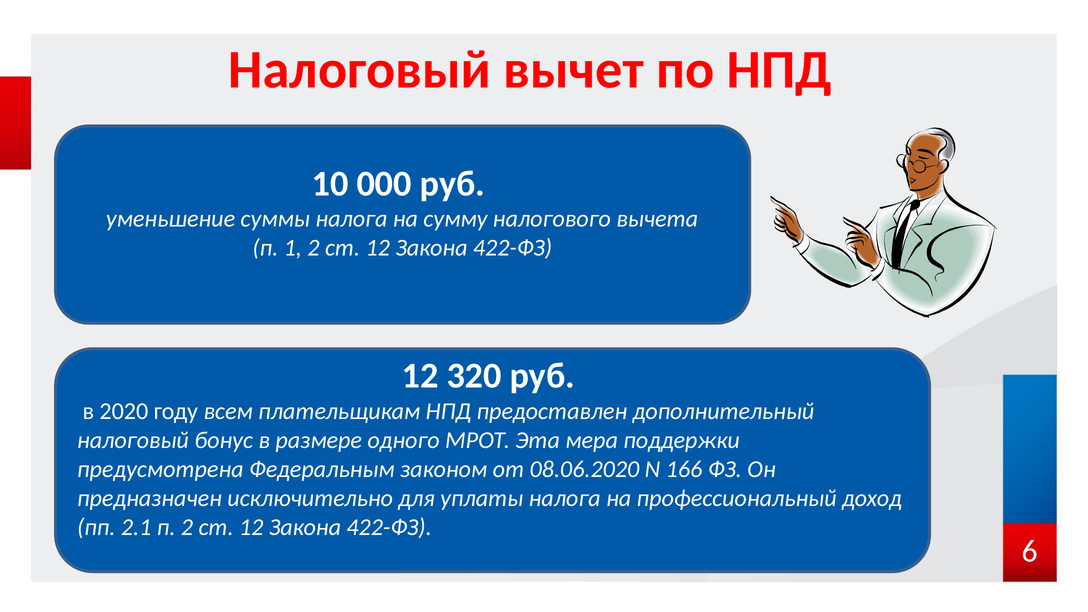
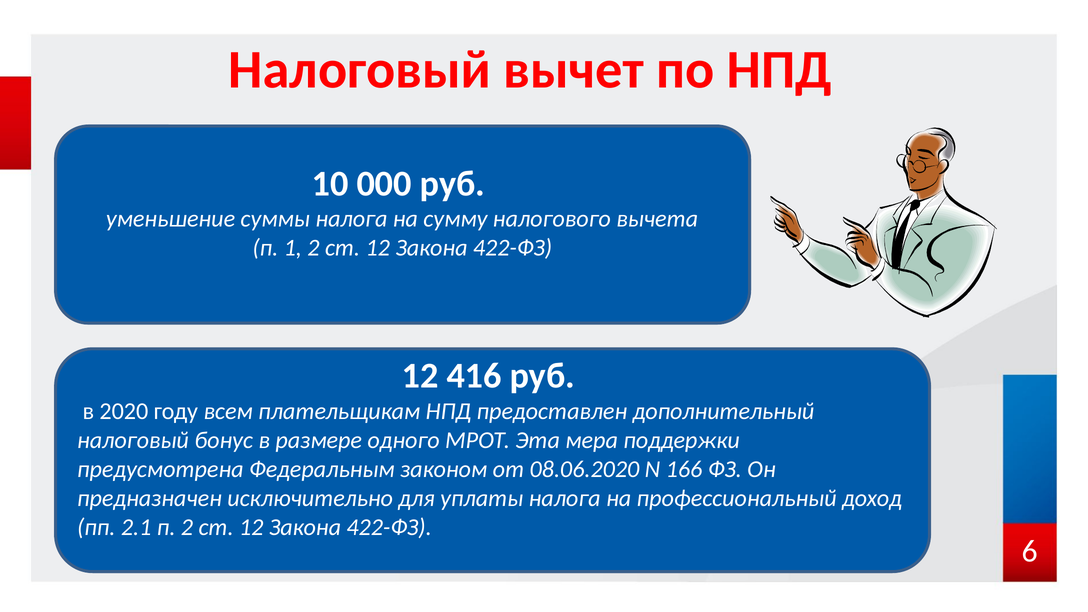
320: 320 -> 416 (474, 376)
